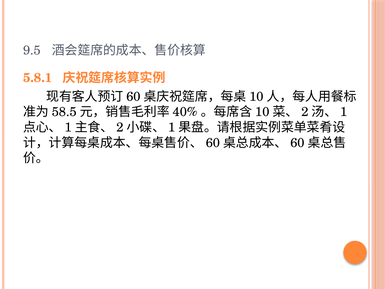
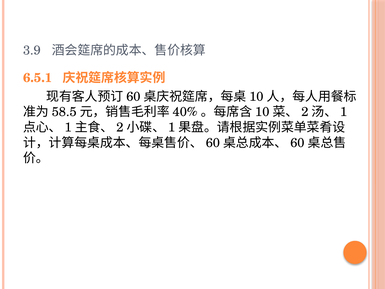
9.5: 9.5 -> 3.9 (32, 50)
5.8.1: 5.8.1 -> 6.5.1 (38, 78)
